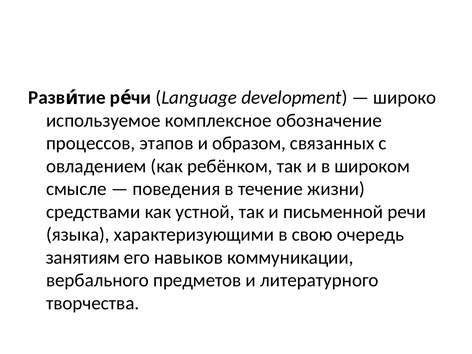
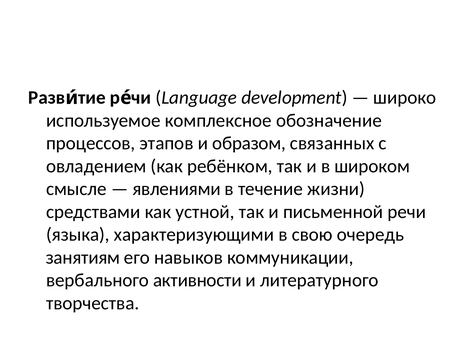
поведения: поведения -> явлениями (177, 189)
предметов: предметов -> активности (197, 280)
